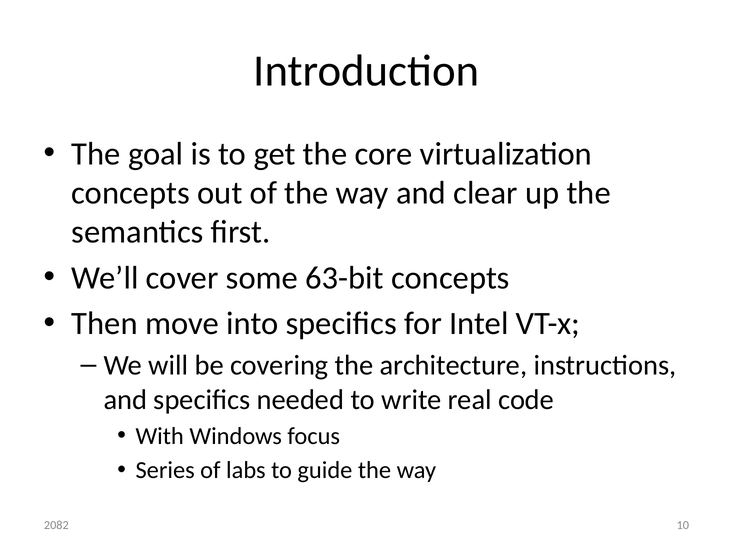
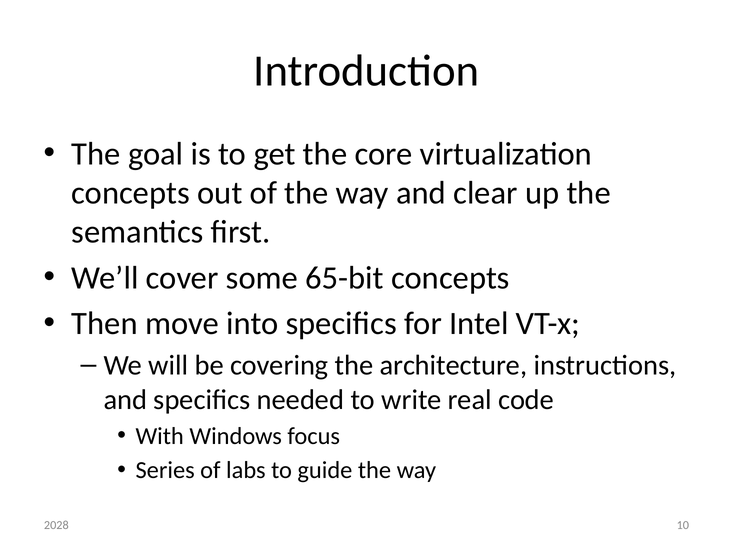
63-bit: 63-bit -> 65-bit (345, 278)
2082: 2082 -> 2028 (56, 525)
